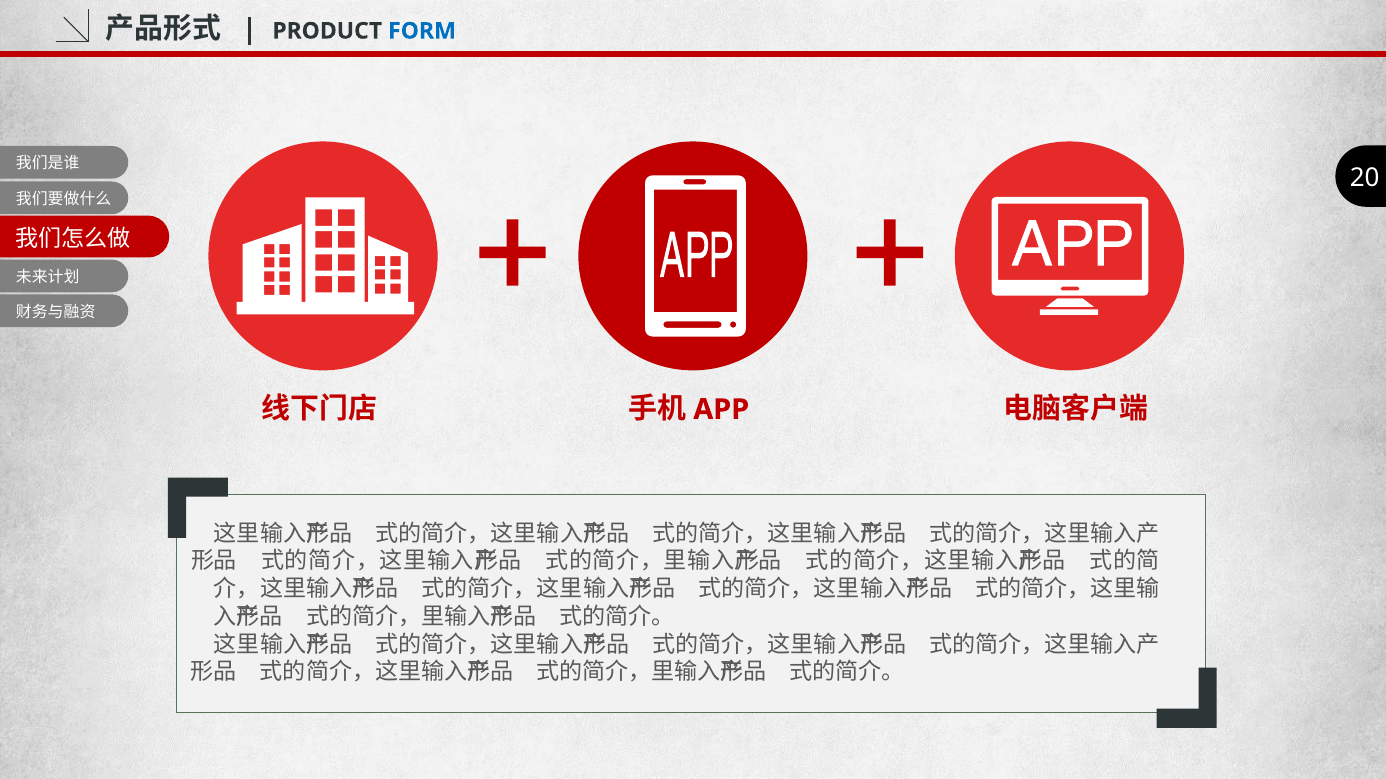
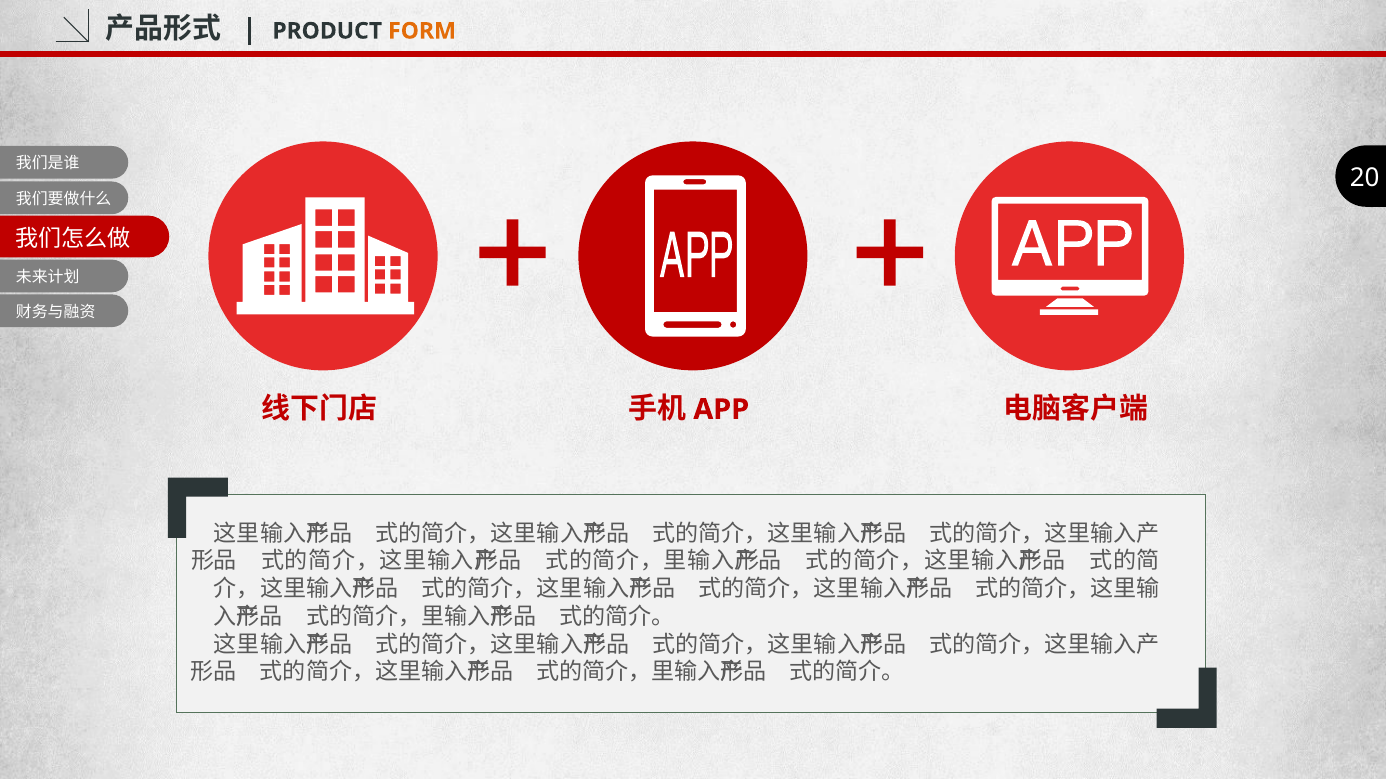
FORM colour: blue -> orange (422, 31)
